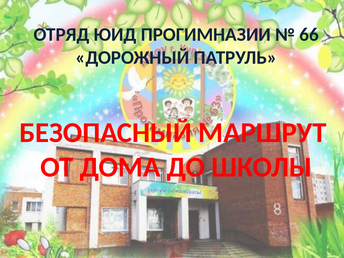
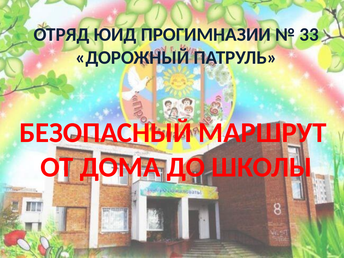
66: 66 -> 33 (309, 35)
